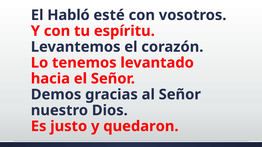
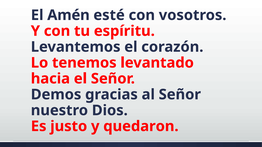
Habló: Habló -> Amén (68, 15)
